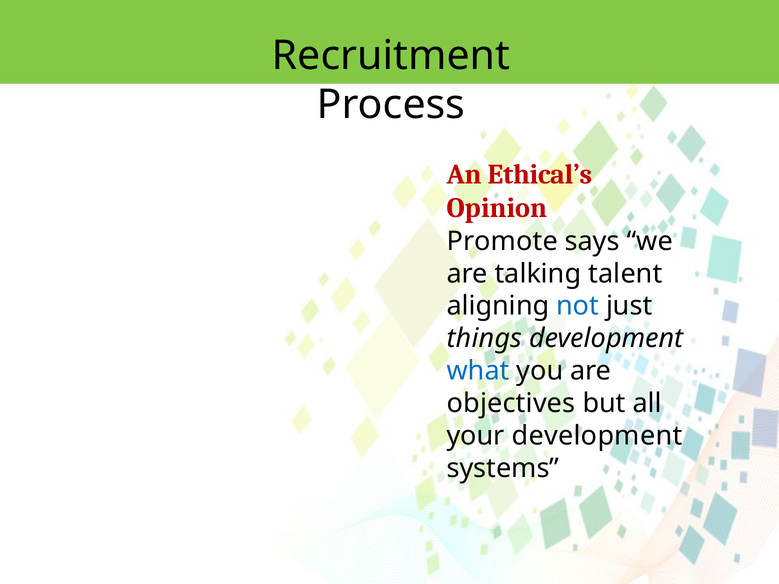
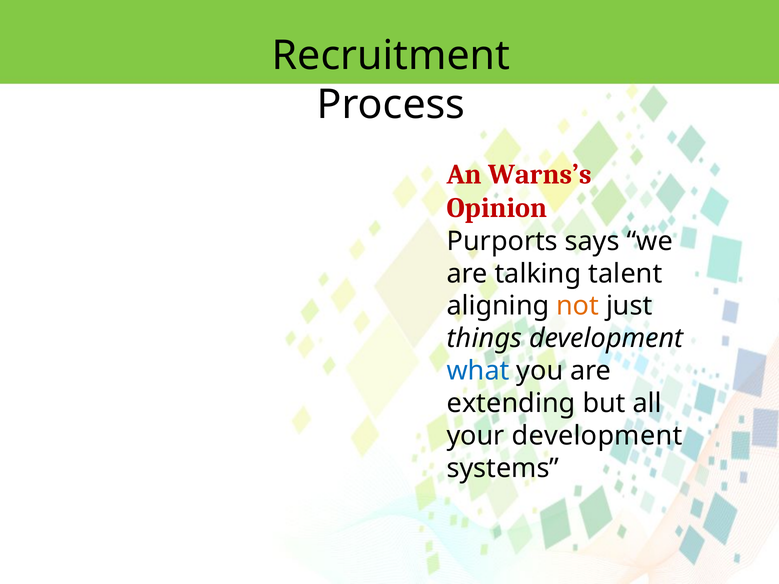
Ethical’s: Ethical’s -> Warns’s (540, 175)
Promote: Promote -> Purports (502, 241)
not colour: blue -> orange (578, 306)
objectives: objectives -> extending (511, 404)
